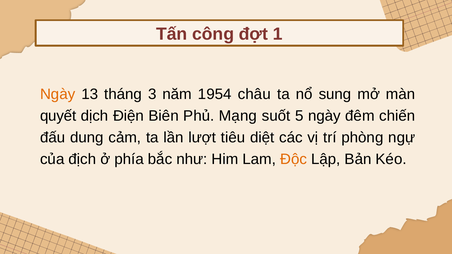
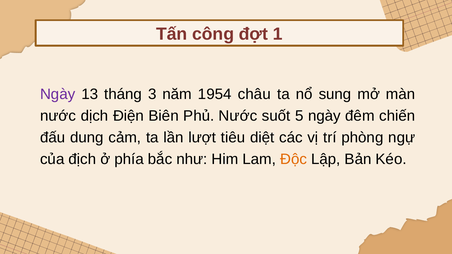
Ngày colour: orange -> purple (58, 94)
quyết: quyết -> nước (58, 116)
Phủ Mạng: Mạng -> Nước (238, 116)
